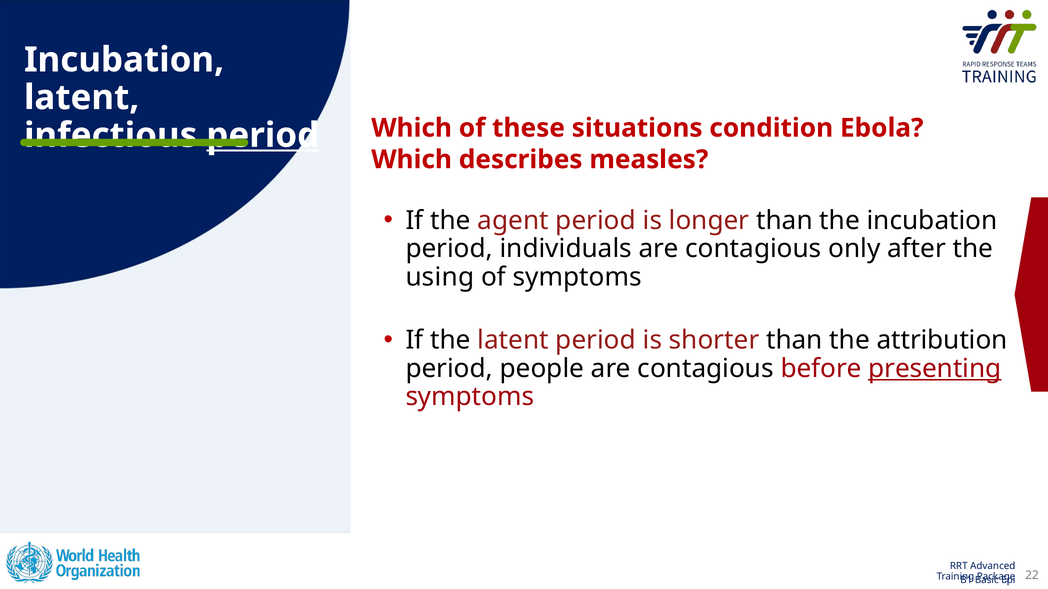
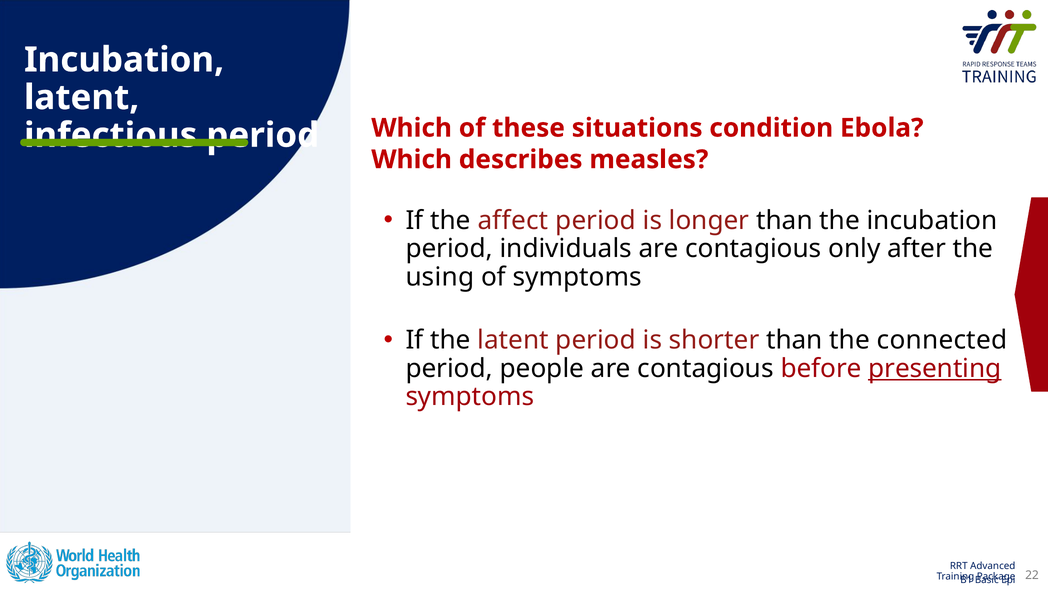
period underline: present -> none (263, 135)
agent: agent -> affect (513, 221)
attribution: attribution -> connected (942, 341)
